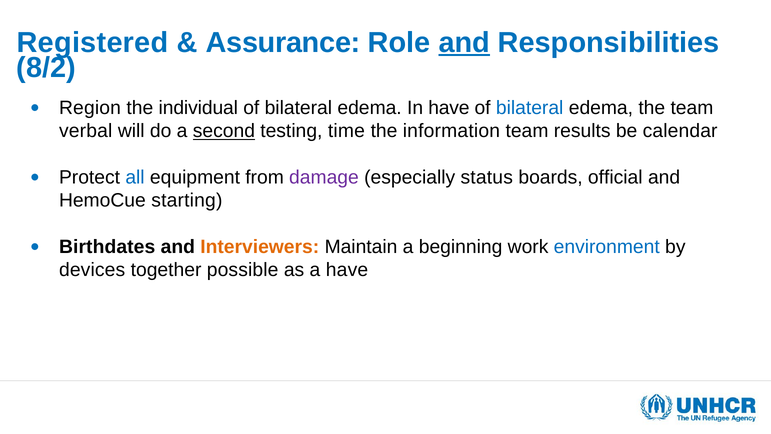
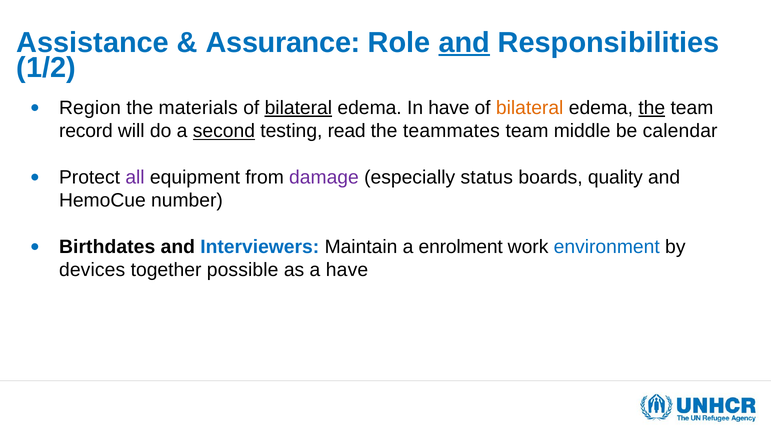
Registered: Registered -> Assistance (93, 42)
8/2: 8/2 -> 1/2 (46, 67)
individual: individual -> materials (198, 108)
bilateral underline: none -> present (298, 108)
bilateral colour: blue -> orange (530, 108)
the underline: none -> present (652, 108)
verbal: verbal -> record (86, 131)
time: time -> read (347, 131)
information: information -> teammates (451, 131)
results: results -> middle (582, 131)
all colour: blue -> purple (135, 177)
official: official -> quality (615, 177)
starting: starting -> number (187, 200)
Interviewers colour: orange -> blue (260, 247)
beginning: beginning -> enrolment (461, 247)
